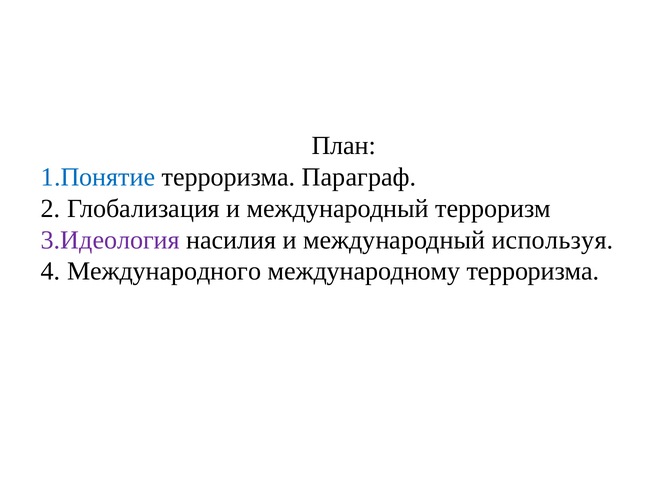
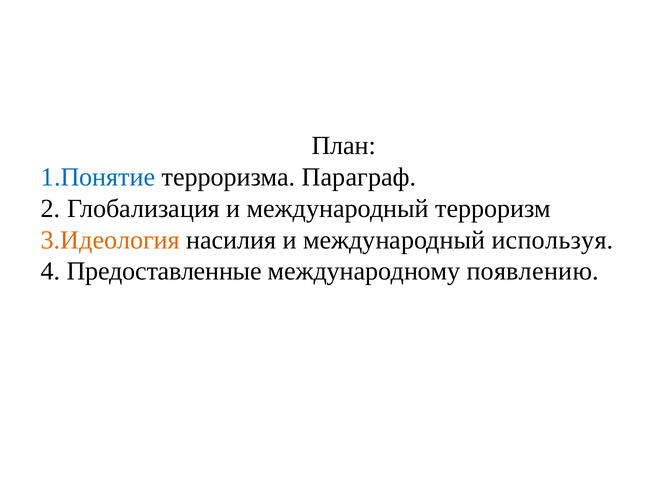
3.Идеология colour: purple -> orange (110, 240)
Международного: Международного -> Предоставленные (164, 271)
международному терроризма: терроризма -> появлению (533, 271)
